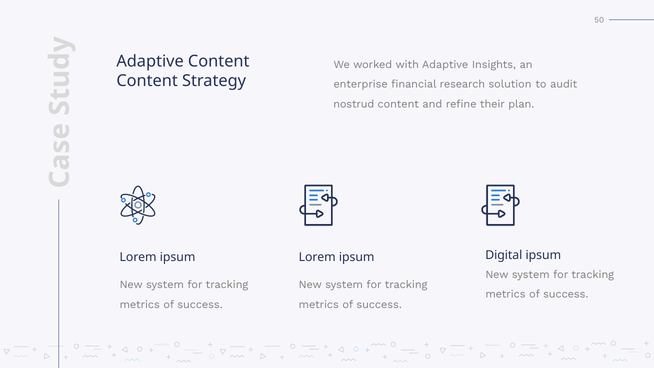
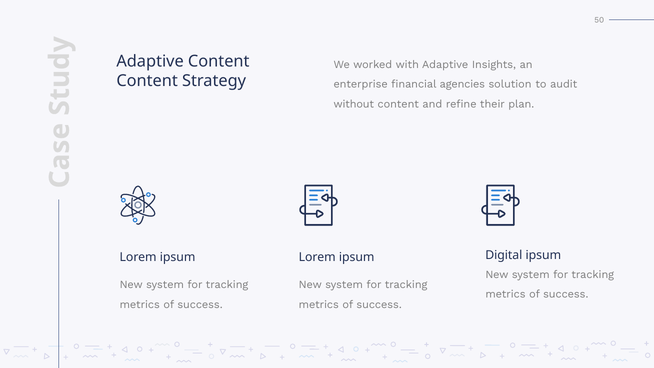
research: research -> agencies (462, 84)
nostrud: nostrud -> without (354, 104)
